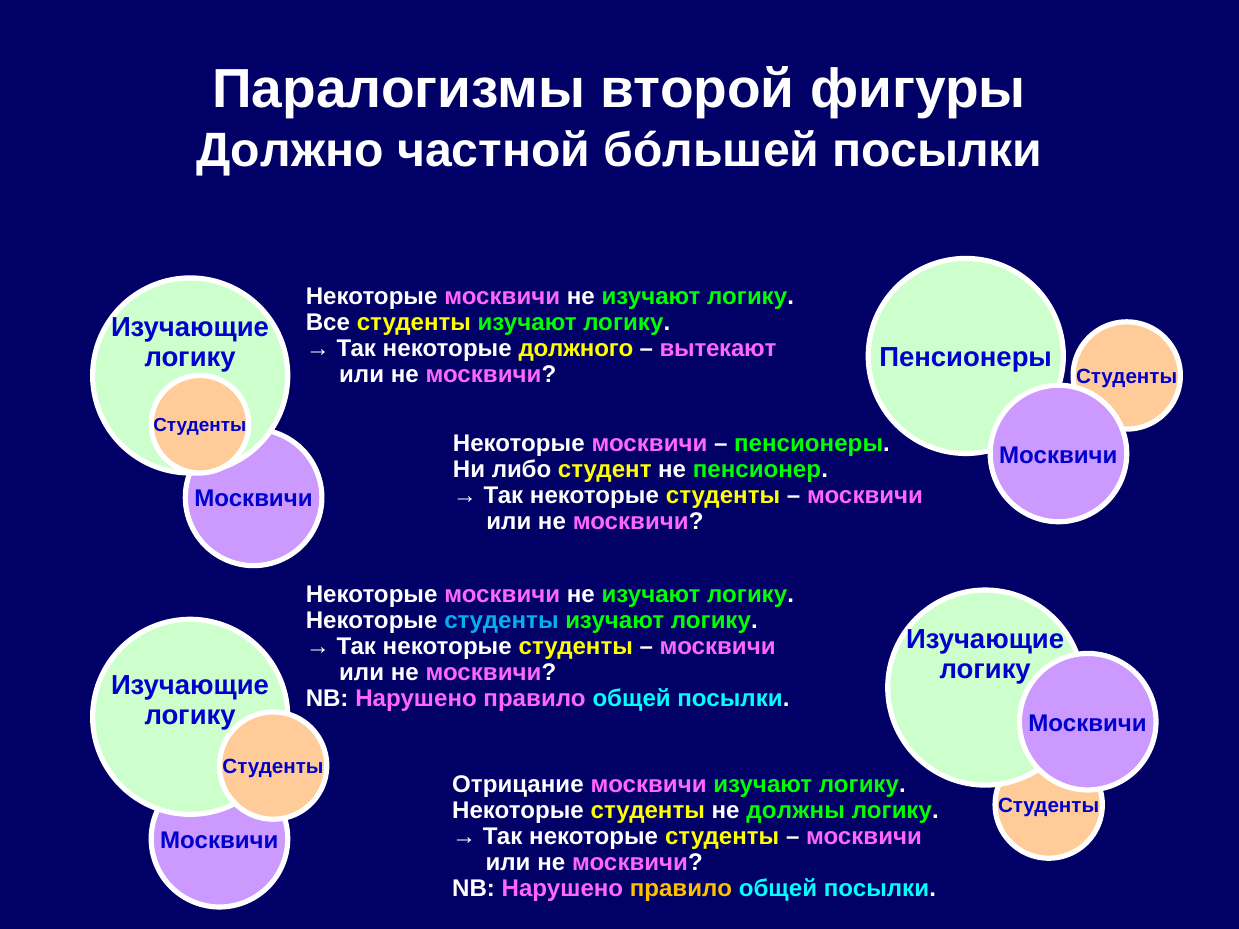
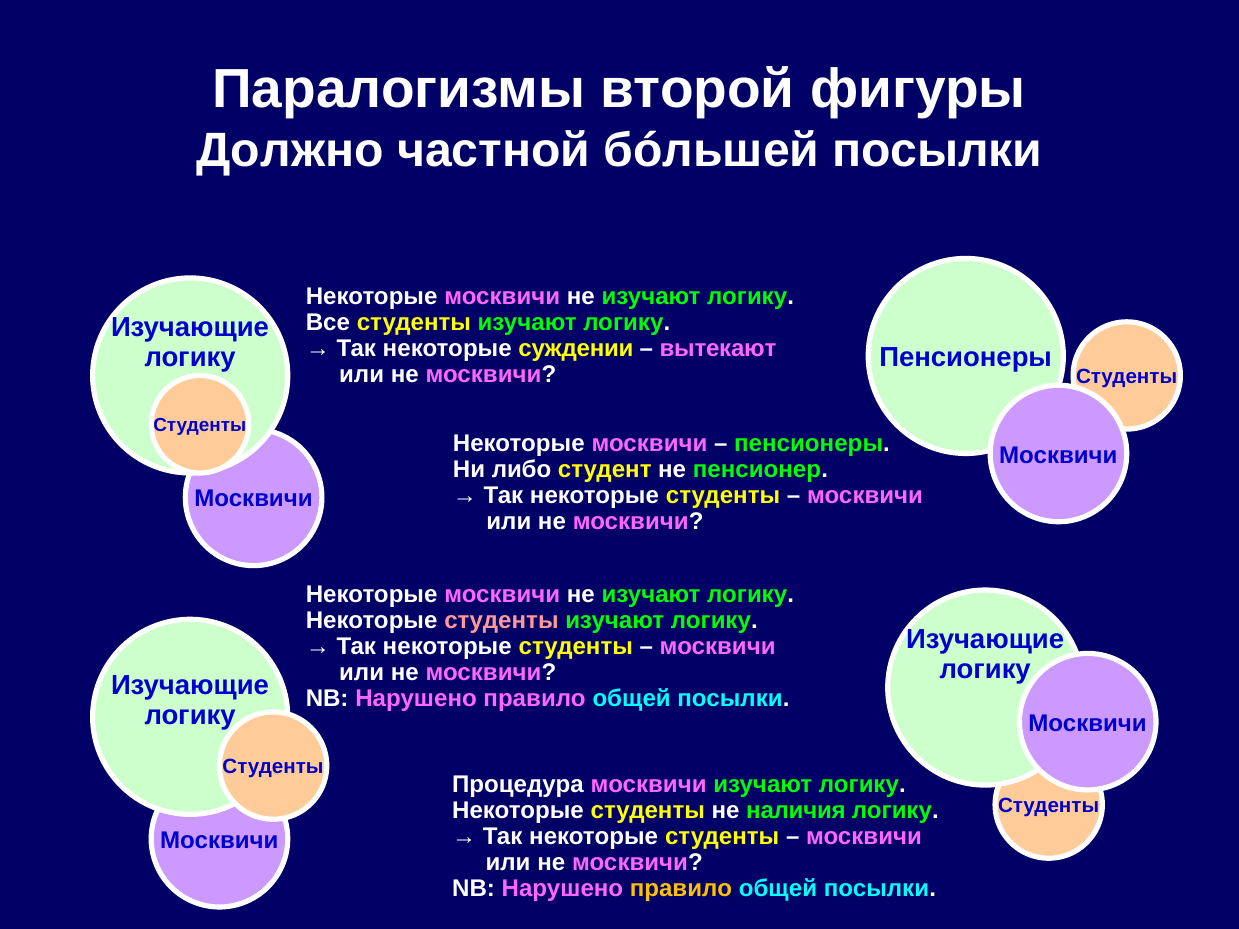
должного: должного -> суждении (576, 349)
студенты colour: light blue -> pink (501, 621)
Отрицание: Отрицание -> Процедура (518, 785)
должны: должны -> наличия (796, 811)
